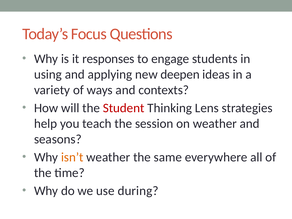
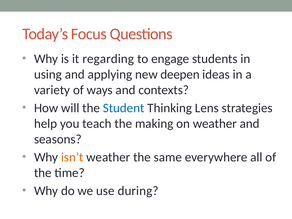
responses: responses -> regarding (108, 59)
Student colour: red -> blue (124, 108)
session: session -> making (154, 124)
